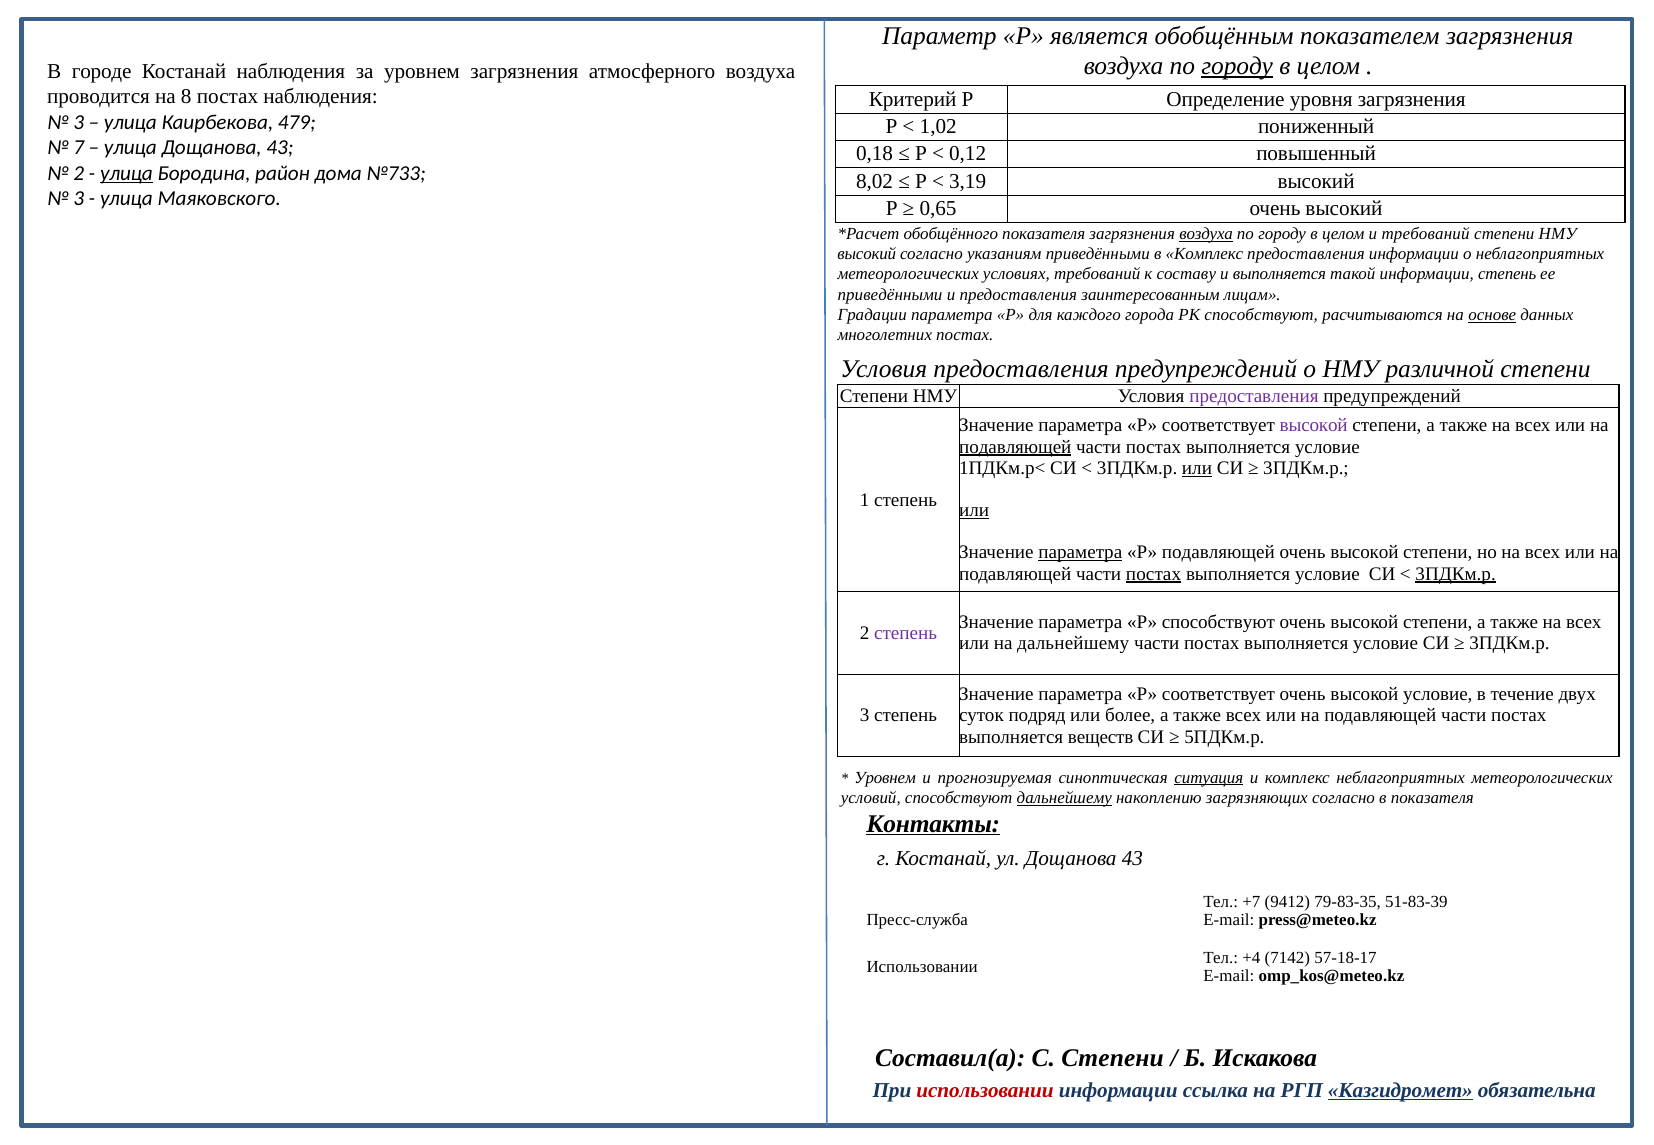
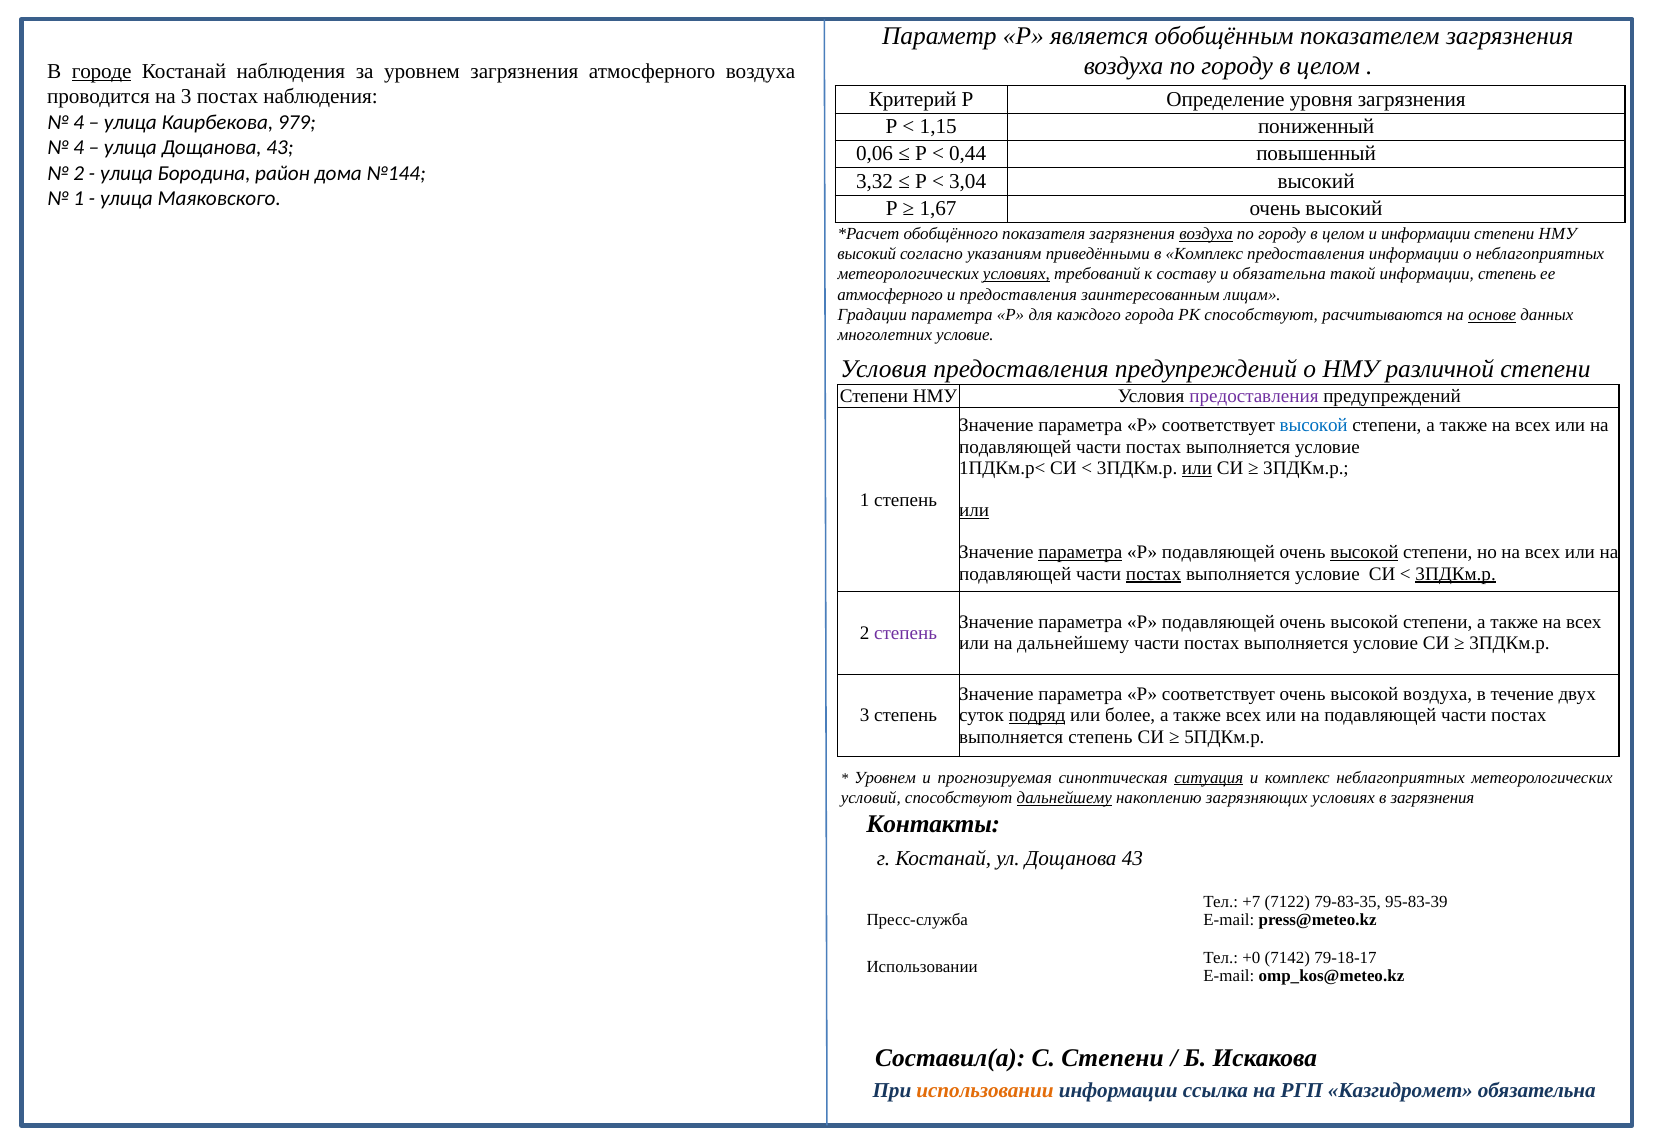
городу underline: present -> none (1237, 66)
городе underline: none -> present (102, 71)
на 8: 8 -> 3 (186, 97)
3: 3 -> 4 (79, 122)
479: 479 -> 979 (297, 122)
1,02: 1,02 -> 1,15 (938, 127)
7: 7 -> 4 (79, 148)
0,18: 0,18 -> 0,06 (875, 154)
0,12: 0,12 -> 0,44 (968, 154)
улица underline: present -> none (126, 173)
№733: №733 -> №144 (396, 173)
8,02: 8,02 -> 3,32 (875, 181)
3,19: 3,19 -> 3,04 (968, 181)
3: 3 -> 1 (79, 199)
0,65: 0,65 -> 1,67 (938, 208)
и требований: требований -> информации (1426, 234)
условиях underline: none -> present (1016, 274)
и выполняется: выполняется -> обязательна (1279, 274)
приведёнными: приведёнными -> атмосферного (890, 295)
многолетних постах: постах -> условие (965, 335)
высокой colour: purple -> blue (1314, 426)
подавляющей underline: present -> none (1015, 447)
высокой underline: none -> present (1364, 553)
способствуют: способствуют -> подавляющей (1218, 622)
высокой условие: условие -> воздуха (1438, 695)
подряд underline: none -> present (1037, 716)
выполняется веществ: веществ -> степень (1100, 737)
загрязняющих согласно: согласно -> условиях (1343, 798)
в показателя: показателя -> загрязнения (1432, 798)
Контакты underline: present -> none (933, 824)
9412: 9412 -> 7122 (1287, 901)
51-83-39: 51-83-39 -> 95-83-39 (1416, 901)
+4: +4 -> +0 (1251, 958)
57-18-17: 57-18-17 -> 79-18-17 (1346, 958)
использовании colour: red -> orange (985, 1090)
Казгидромет underline: present -> none (1400, 1090)
